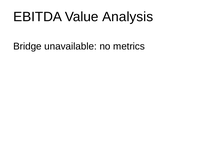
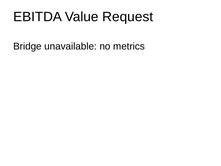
Analysis: Analysis -> Request (128, 17)
